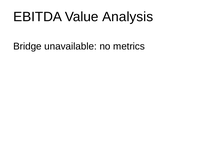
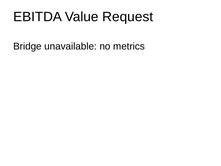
Analysis: Analysis -> Request (128, 17)
